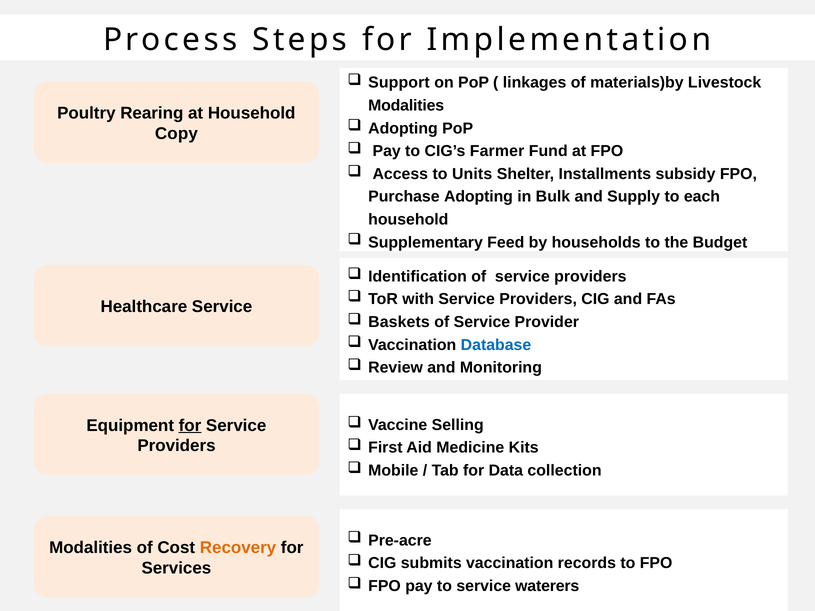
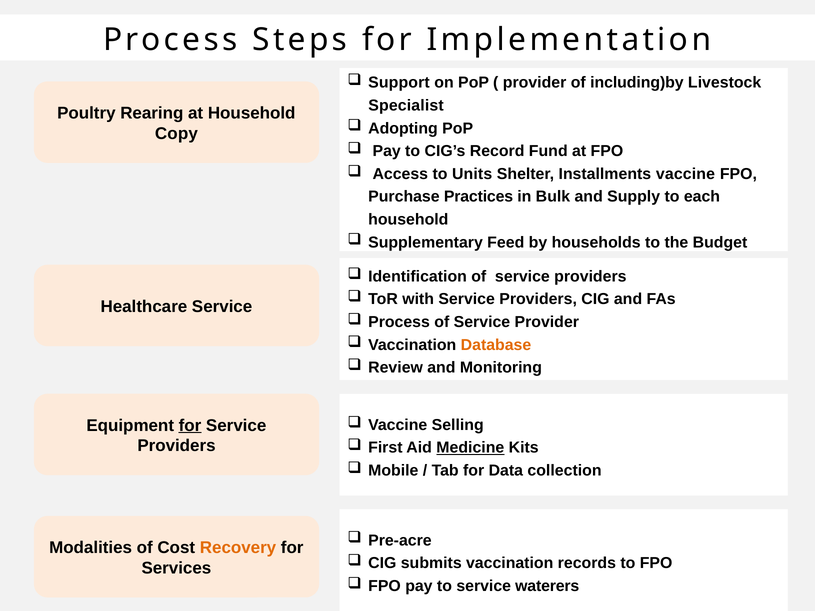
linkages: linkages -> provider (535, 83)
materials)by: materials)by -> including)by (637, 83)
Modalities: Modalities -> Specialist (406, 106)
Farmer: Farmer -> Record (497, 151)
Installments subsidy: subsidy -> vaccine (685, 174)
Purchase Adopting: Adopting -> Practices (479, 197)
Baskets: Baskets -> Process (399, 322)
Database colour: blue -> orange (496, 345)
Medicine underline: none -> present (470, 448)
